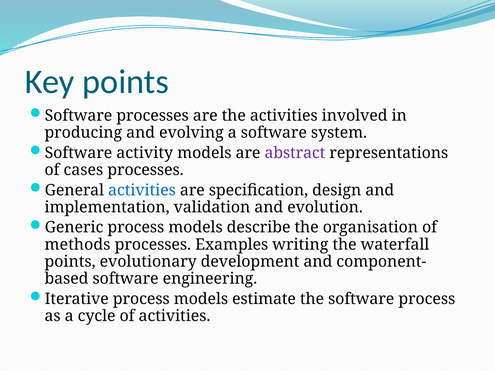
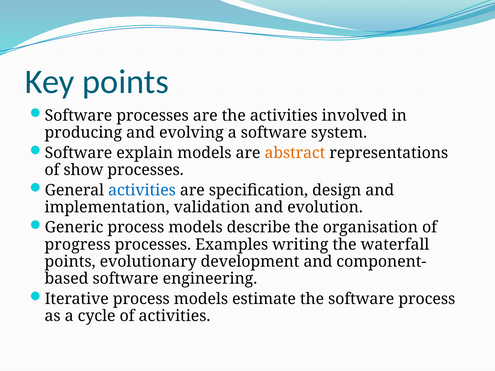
activity: activity -> explain (145, 153)
abstract colour: purple -> orange (295, 153)
cases: cases -> show (83, 170)
methods: methods -> progress (78, 245)
